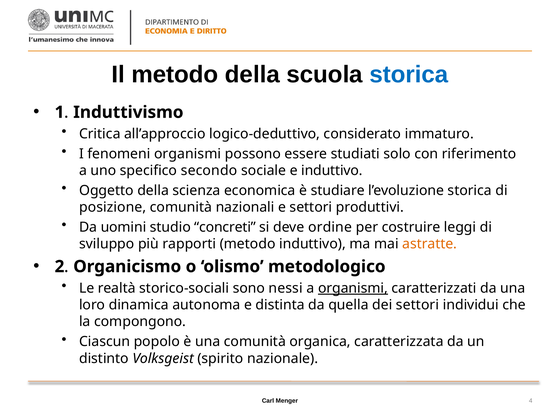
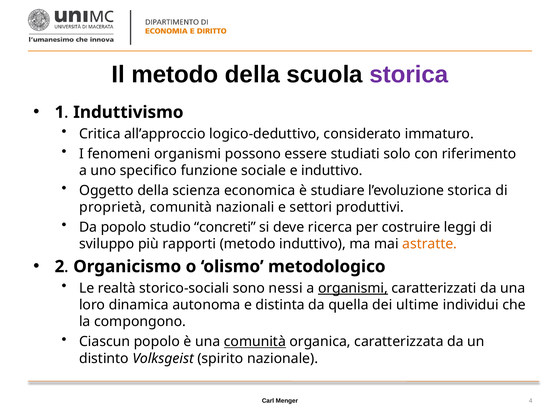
storica colour: blue -> purple (409, 75)
secondo: secondo -> funzione (209, 171)
posizione: posizione -> proprietà (113, 207)
Da uomini: uomini -> popolo (124, 227)
ordine: ordine -> ricerca (330, 227)
dei settori: settori -> ultime (417, 305)
comunità underline: none -> present (255, 342)
